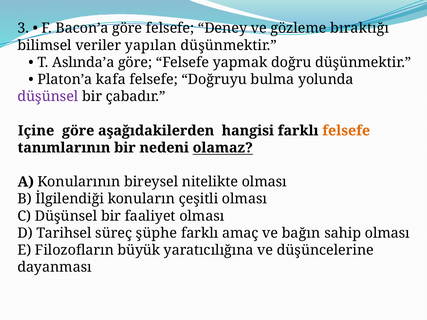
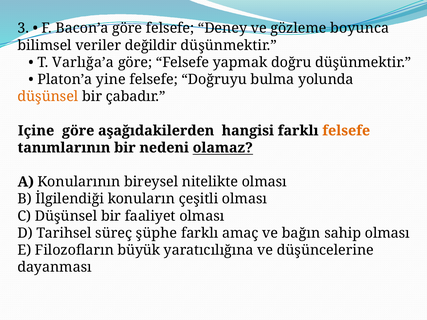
bıraktığı: bıraktığı -> boyunca (360, 28)
yapılan: yapılan -> değildir (151, 45)
Aslında’a: Aslında’a -> Varlığa’a (83, 62)
kafa: kafa -> yine (111, 80)
düşünsel colour: purple -> orange (48, 97)
